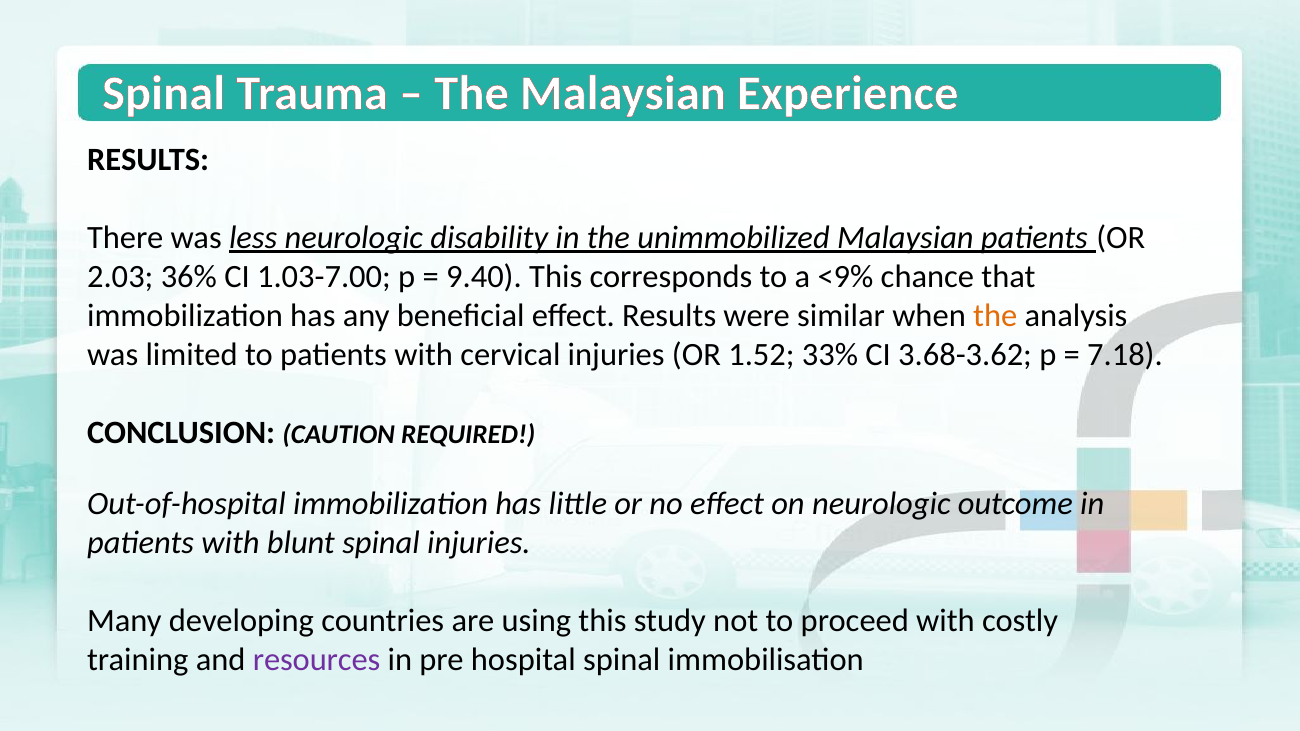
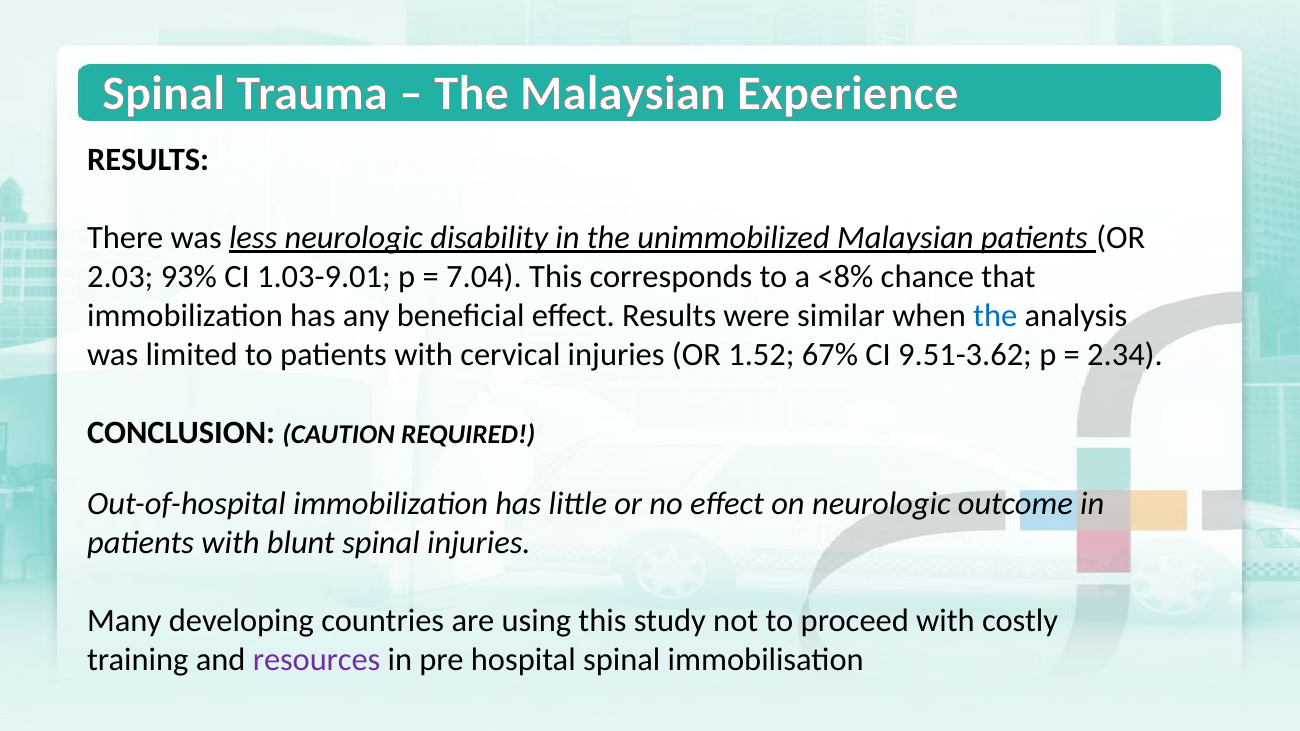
36%: 36% -> 93% (189, 277)
1.03-7.00: 1.03-7.00 -> 1.03-9.01 (324, 277)
9.40: 9.40 -> 7.04 (484, 277)
<9%: <9% -> <8% (845, 277)
the colour: orange -> blue (995, 316)
33%: 33% -> 67% (830, 355)
3.68-3.62: 3.68-3.62 -> 9.51-3.62 (965, 355)
7.18: 7.18 -> 2.34 (1125, 355)
